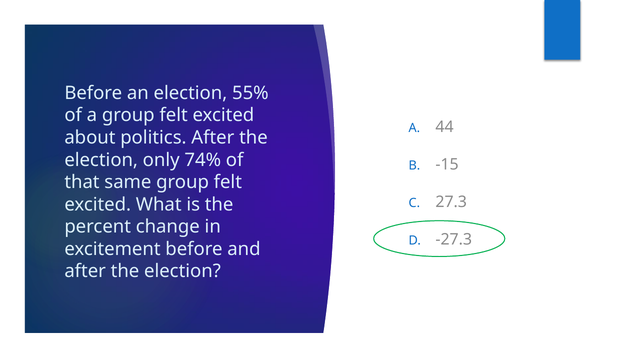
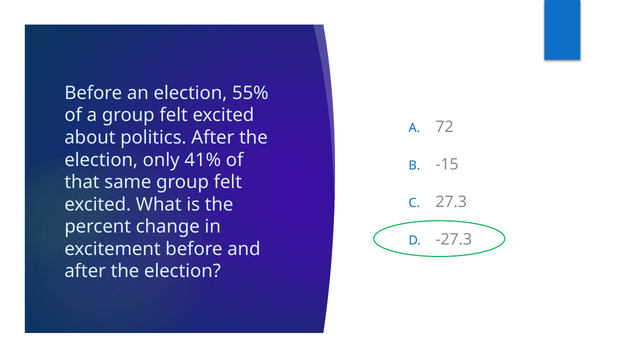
44: 44 -> 72 (445, 127)
74%: 74% -> 41% (203, 160)
